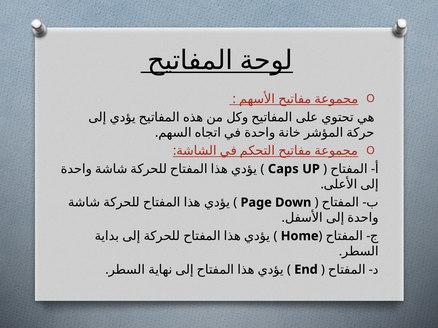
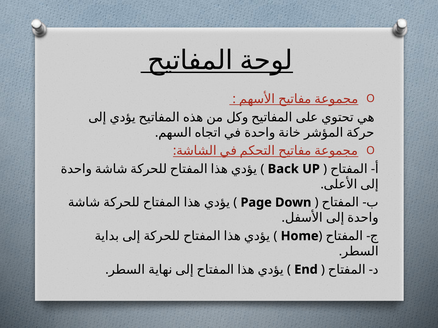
Caps: Caps -> Back (283, 169)
